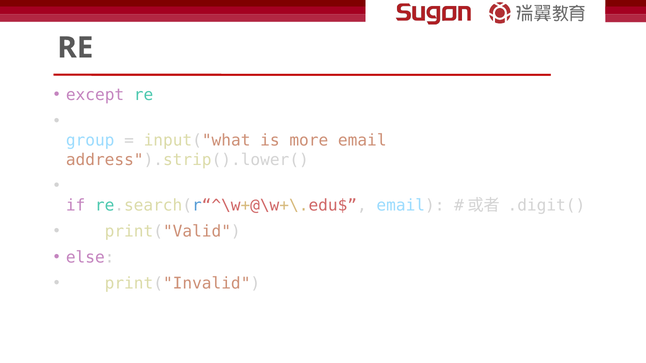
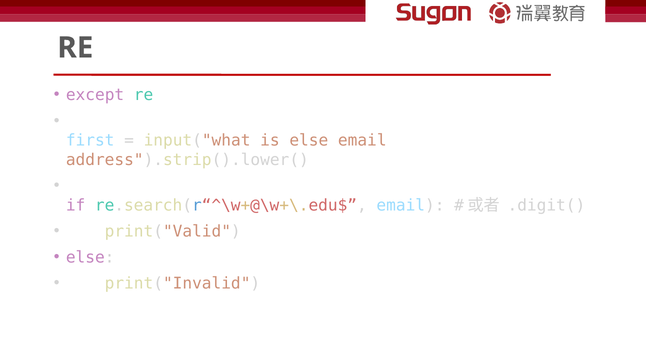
group: group -> first (90, 141)
is more: more -> else (309, 141)
